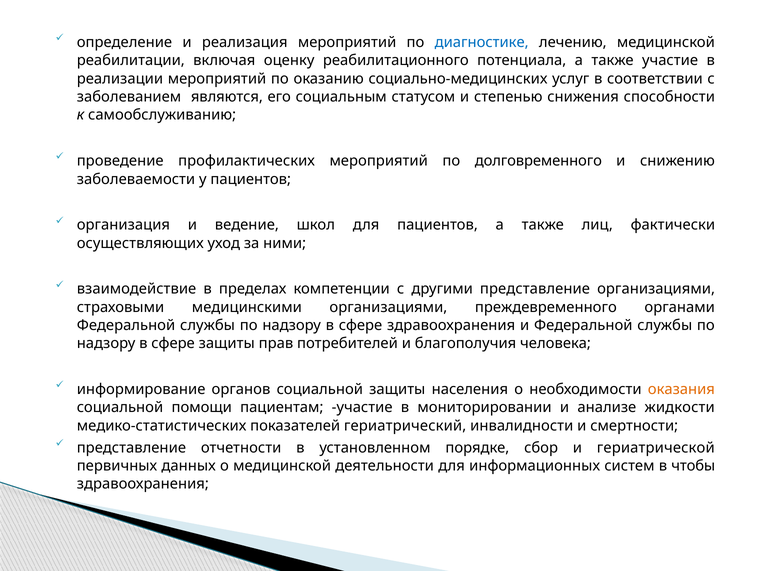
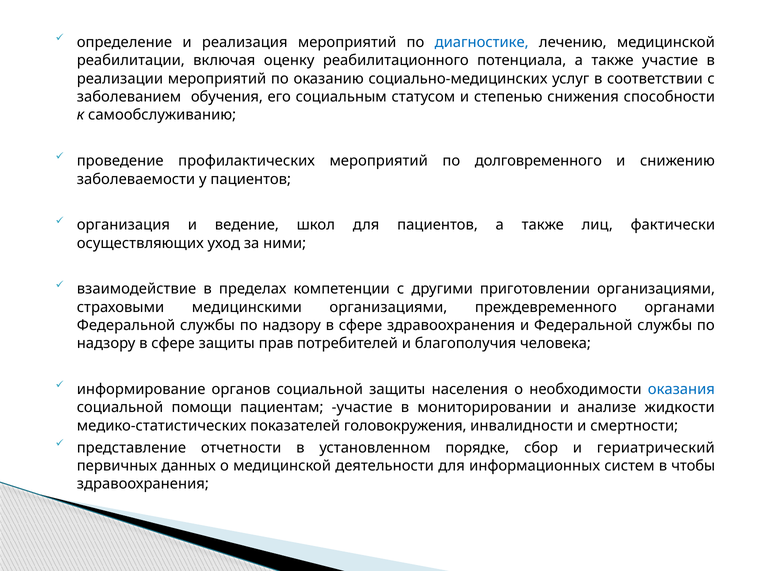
являются: являются -> обучения (227, 97)
другими представление: представление -> приготовлении (535, 289)
оказания colour: orange -> blue (681, 389)
гериатрический: гериатрический -> головокружения (405, 426)
гериатрической: гериатрической -> гериатрический (656, 448)
